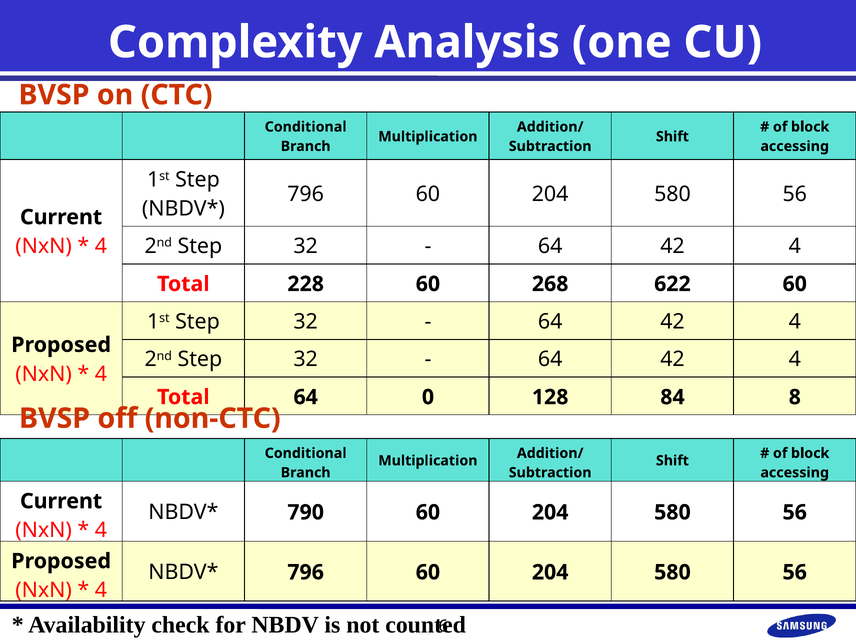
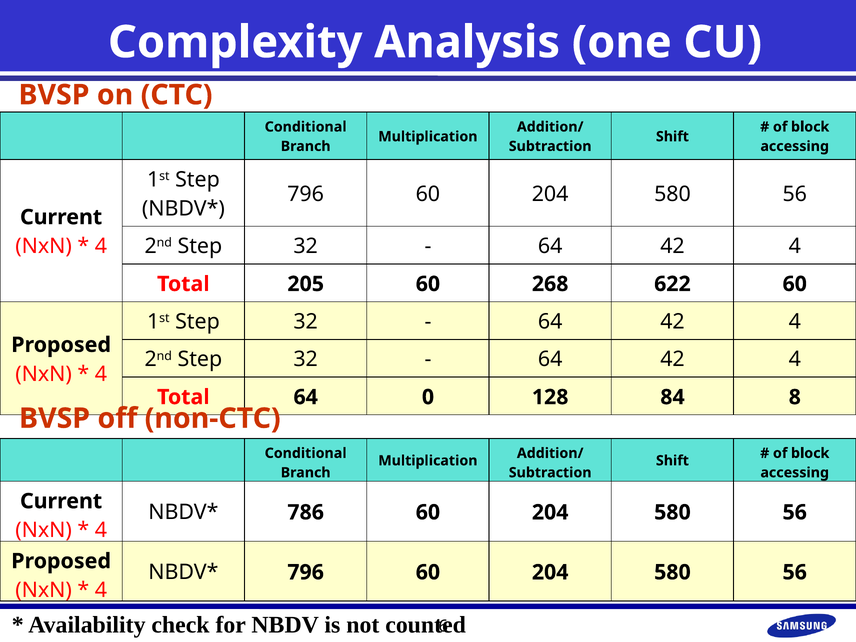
228: 228 -> 205 (306, 284)
790: 790 -> 786 (306, 512)
